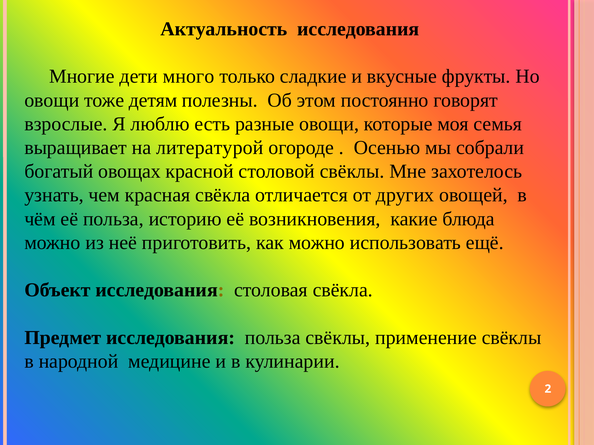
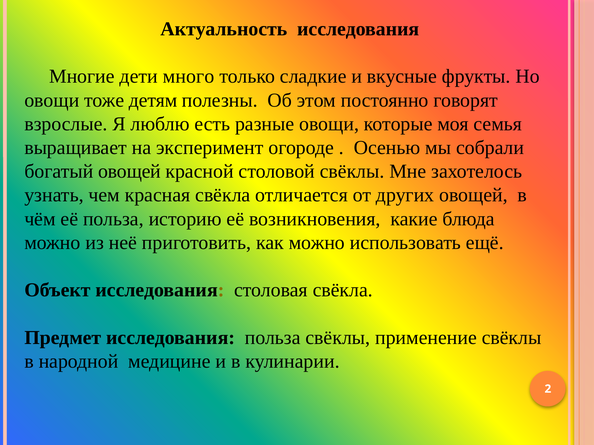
литературой: литературой -> эксперимент (210, 148)
богатый овощах: овощах -> овощей (130, 172)
